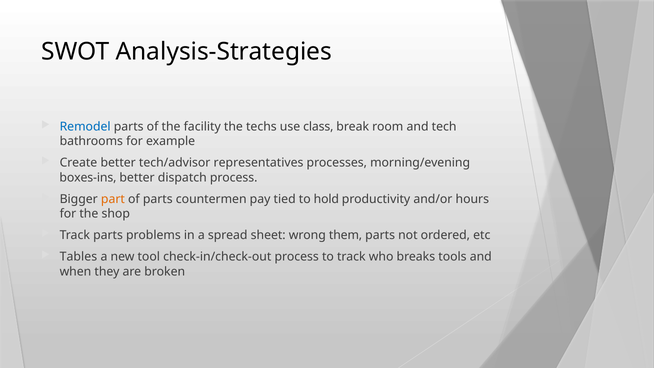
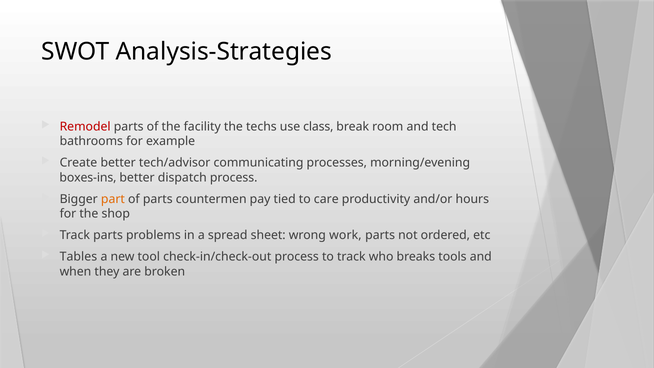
Remodel colour: blue -> red (85, 127)
representatives: representatives -> communicating (259, 163)
hold: hold -> care (326, 199)
them: them -> work (345, 235)
